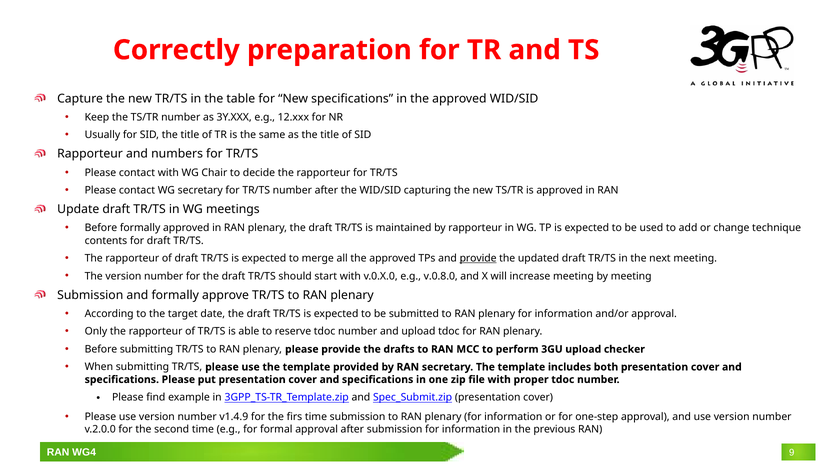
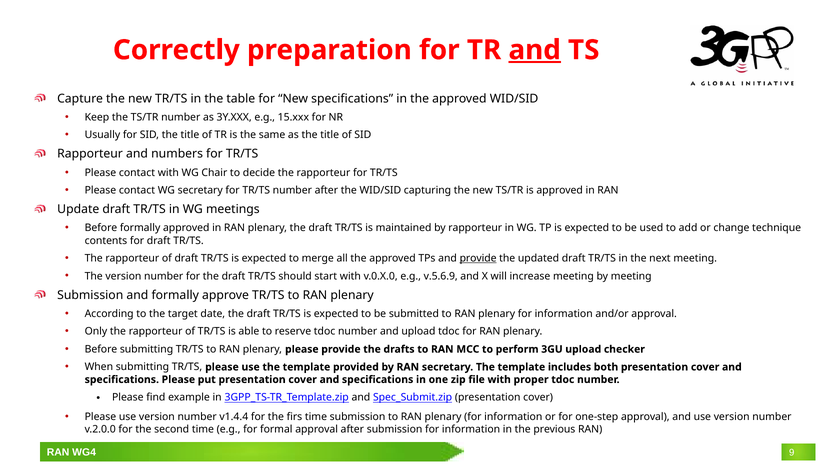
and underline: none -> present (535, 50)
12.xxx: 12.xxx -> 15.xxx (293, 117)
v.0.8.0: v.0.8.0 -> v.5.6.9 (441, 276)
v1.4.9: v1.4.9 -> v1.4.4 (234, 416)
